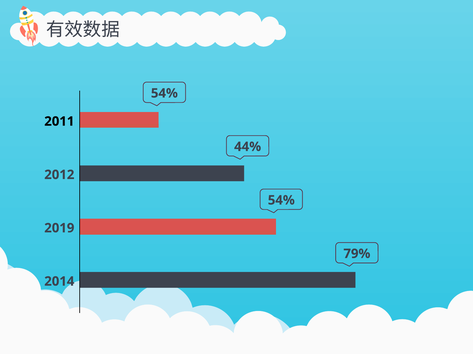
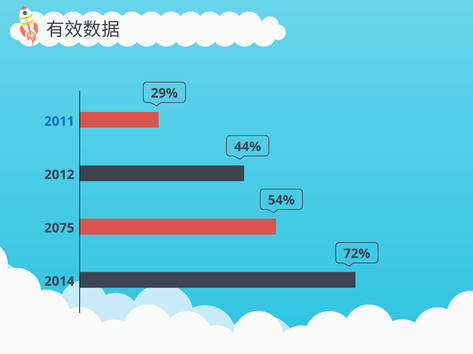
54%: 54% -> 29% (164, 93)
2011 colour: black -> blue (59, 122)
2019: 2019 -> 2075 (59, 229)
79%: 79% -> 72% (357, 254)
